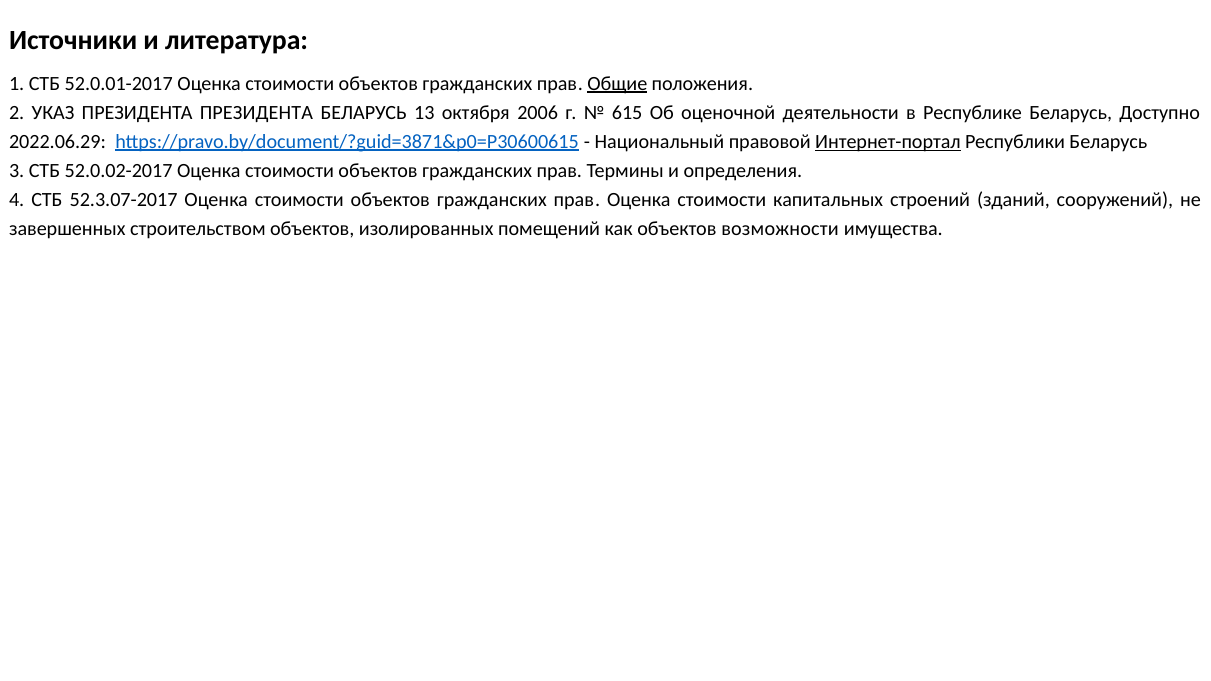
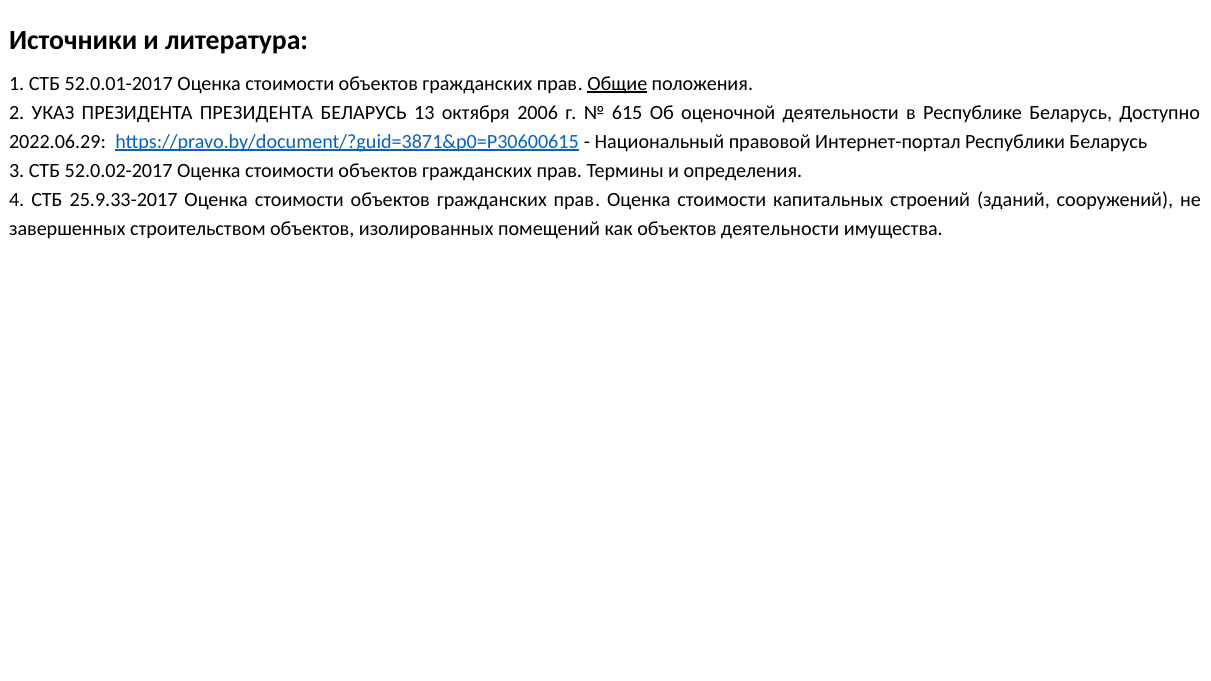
Интернет-портал underline: present -> none (888, 142)
52.3.07-2017: 52.3.07-2017 -> 25.9.33-2017 (124, 200)
объектов возможности: возможности -> деятельности (780, 229)
